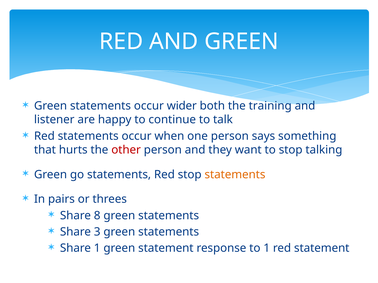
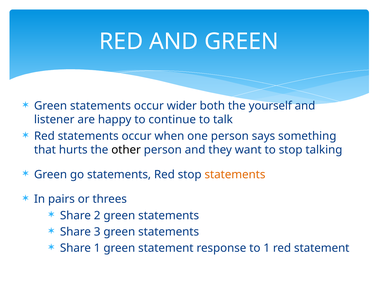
training: training -> yourself (270, 106)
other colour: red -> black (126, 150)
8: 8 -> 2 (97, 216)
